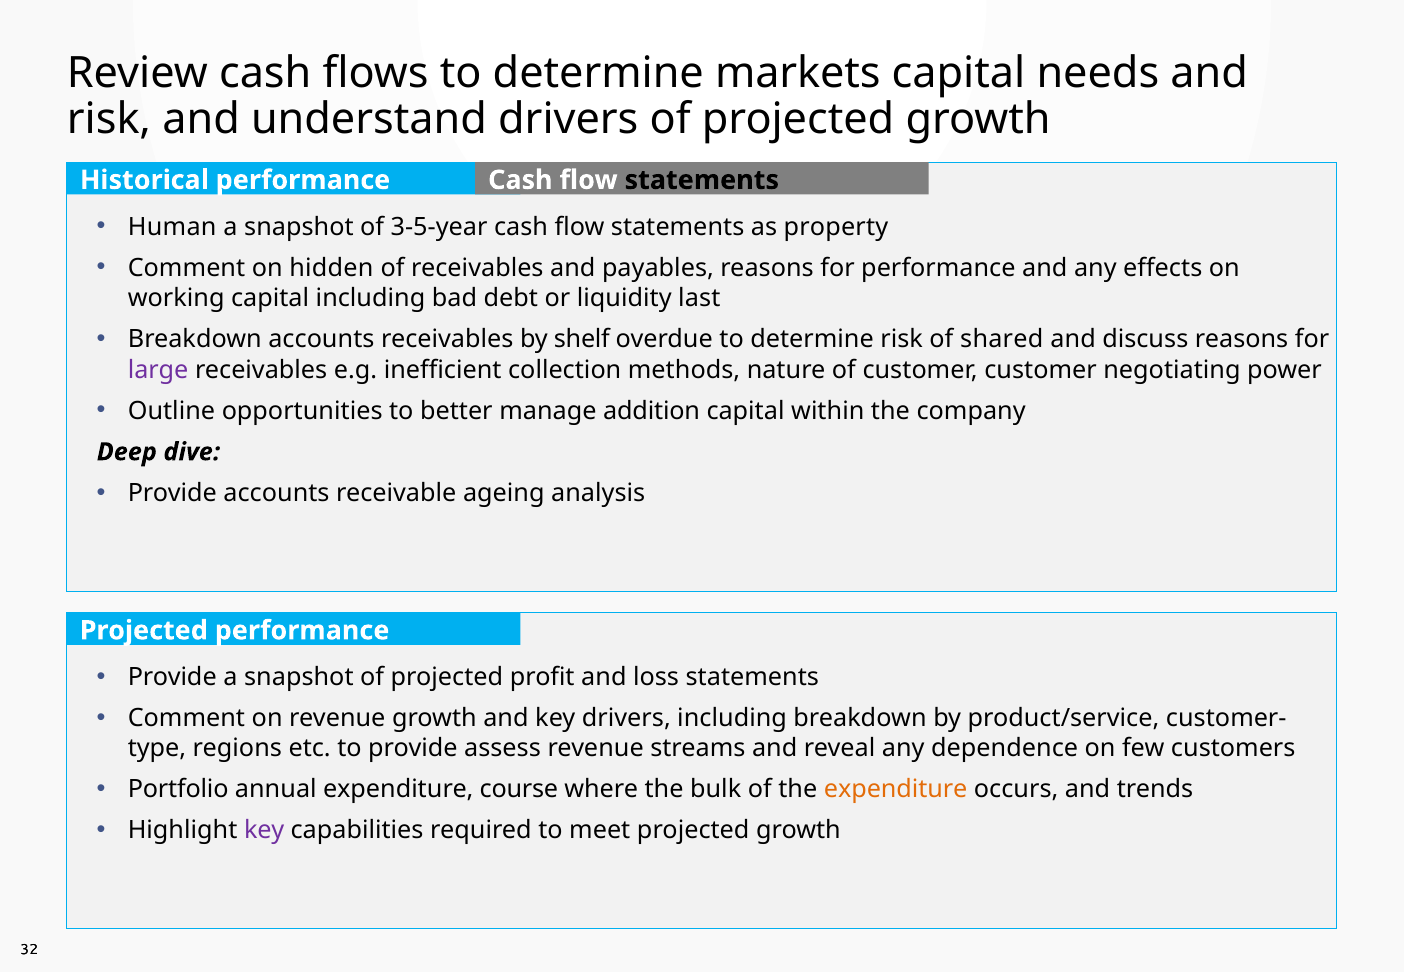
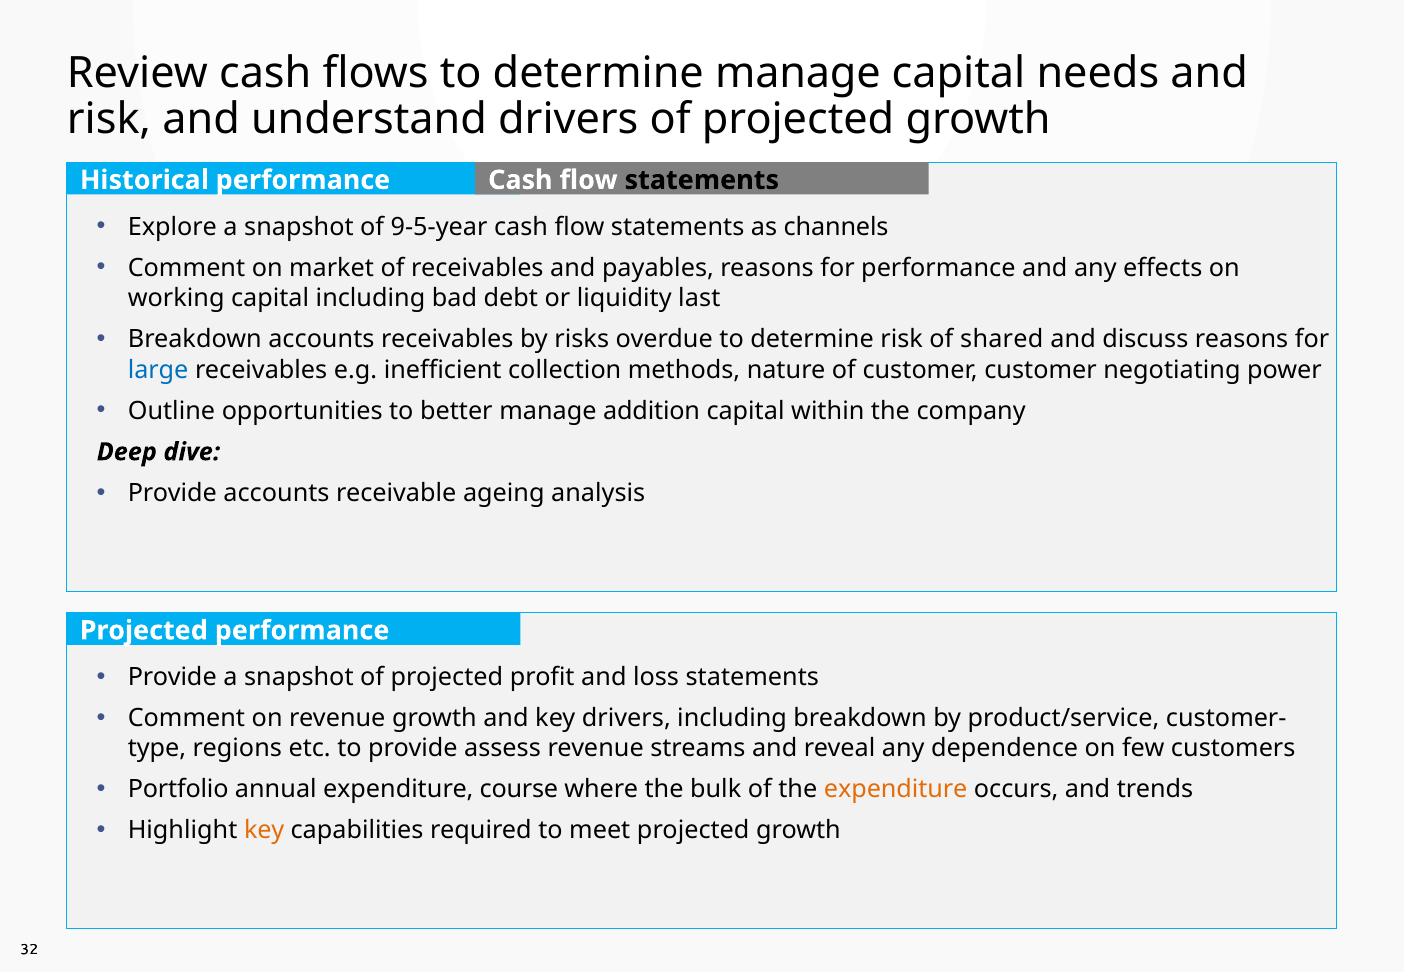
determine markets: markets -> manage (798, 73)
Human: Human -> Explore (172, 227)
3-5-year: 3-5-year -> 9-5-year (439, 227)
property: property -> channels (836, 227)
hidden: hidden -> market (332, 268)
shelf: shelf -> risks (582, 339)
large colour: purple -> blue (158, 370)
key colour: purple -> orange (264, 831)
